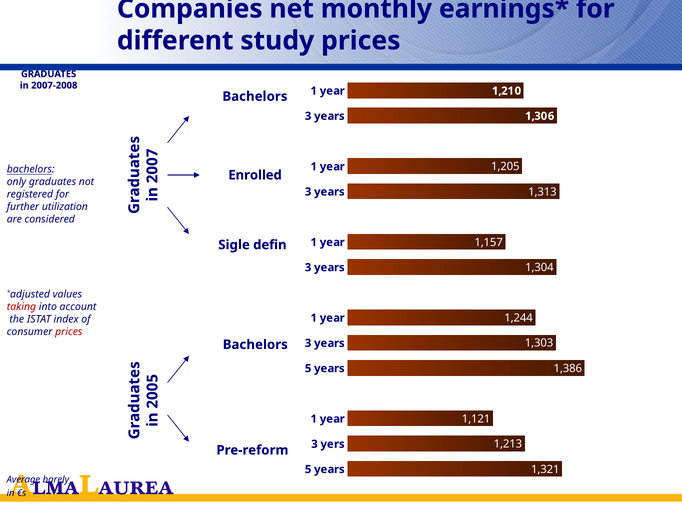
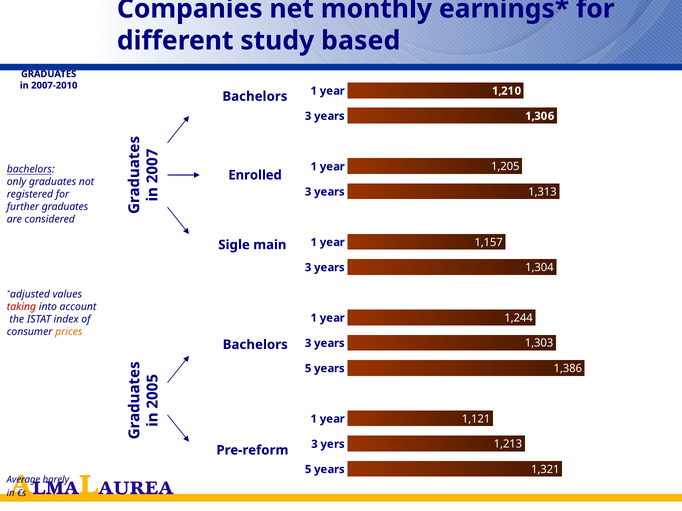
study prices: prices -> based (361, 41)
2007-2008: 2007-2008 -> 2007-2010 (54, 85)
further utilization: utilization -> graduates (65, 207)
defin: defin -> main (270, 245)
prices colour: red -> orange (69, 332)
